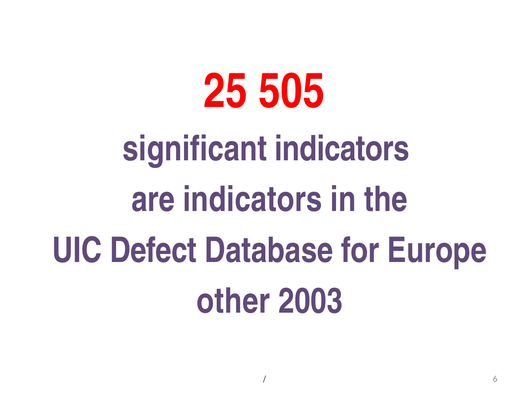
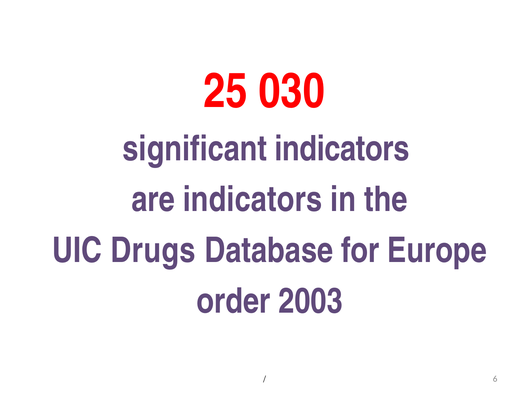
505: 505 -> 030 (292, 91)
Defect: Defect -> Drugs (153, 250)
other: other -> order (233, 301)
